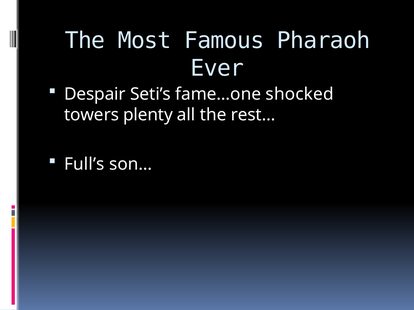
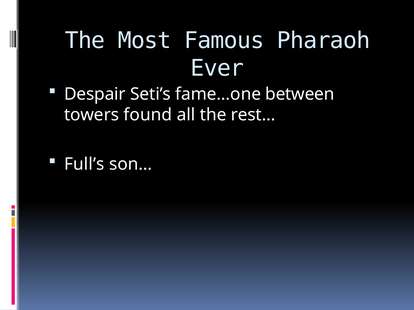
shocked: shocked -> between (300, 94)
plenty: plenty -> found (148, 115)
